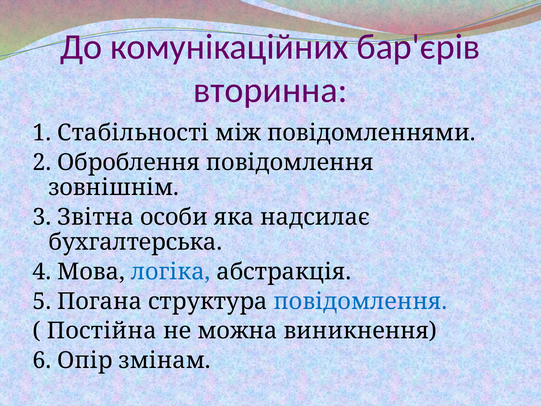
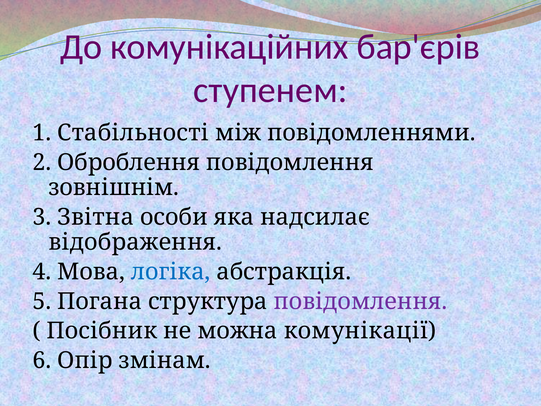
вторинна: вторинна -> ступенем (270, 90)
бухгалтерська: бухгалтерська -> відображення (135, 242)
повідомлення colour: blue -> purple (360, 301)
Постійна: Постійна -> Посібник (102, 331)
виникнення: виникнення -> комунікації (360, 331)
